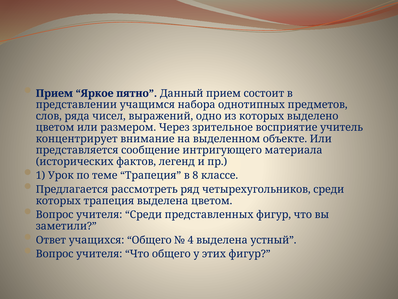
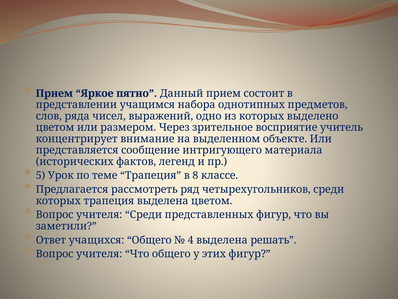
1: 1 -> 5 (41, 175)
устный: устный -> решать (273, 240)
